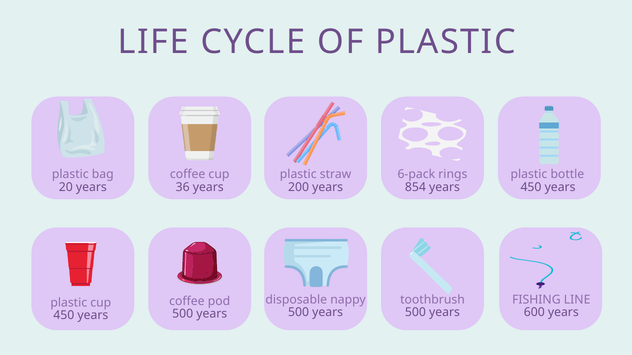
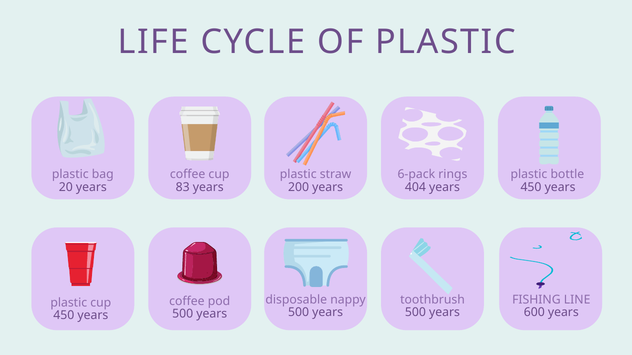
36: 36 -> 83 (183, 187)
854: 854 -> 404 (415, 187)
